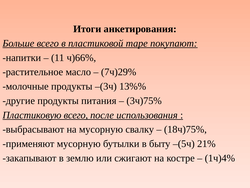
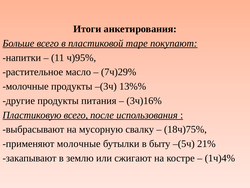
ч)66%: ч)66% -> ч)95% (81, 58)
3ч)75%: 3ч)75% -> 3ч)16% (144, 100)
применяют мусорную: мусорную -> молочные (79, 143)
